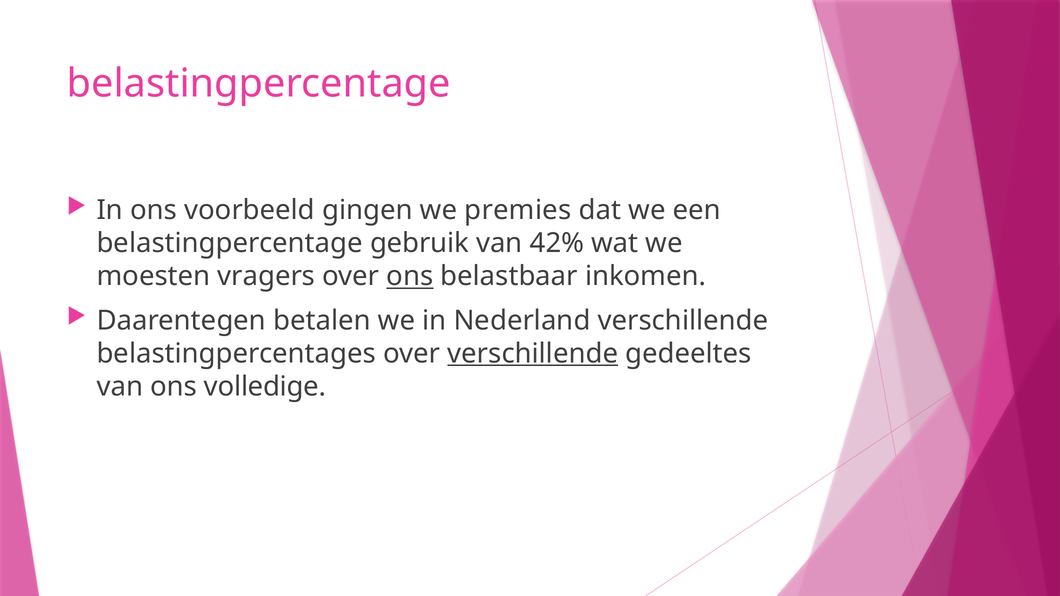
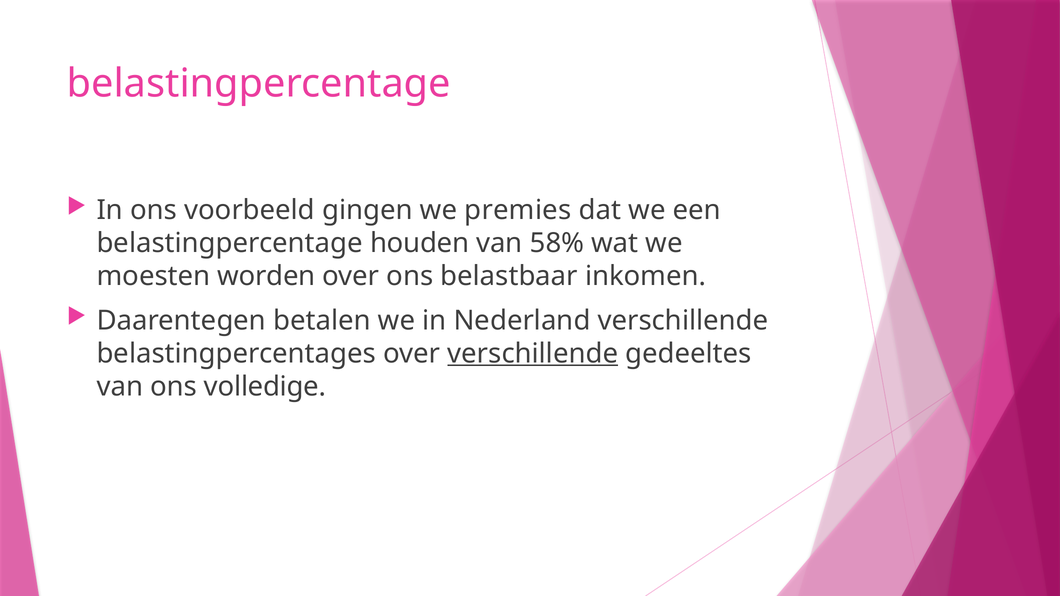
gebruik: gebruik -> houden (420, 243)
42%: 42% -> 58% (557, 243)
vragers: vragers -> worden (266, 276)
ons underline: present -> none (410, 276)
